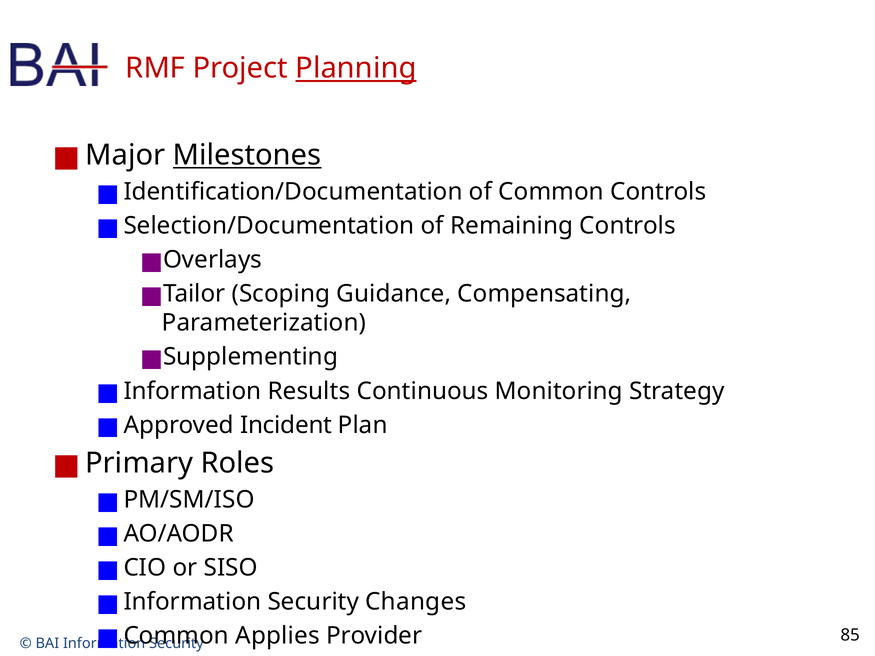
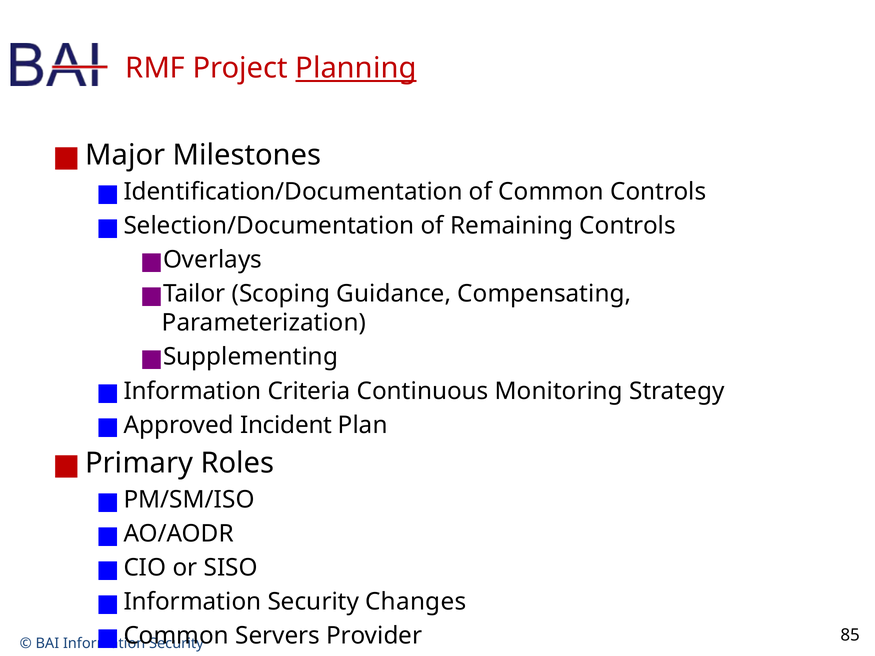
Milestones underline: present -> none (247, 155)
Results: Results -> Criteria (309, 391)
Applies: Applies -> Servers (278, 636)
